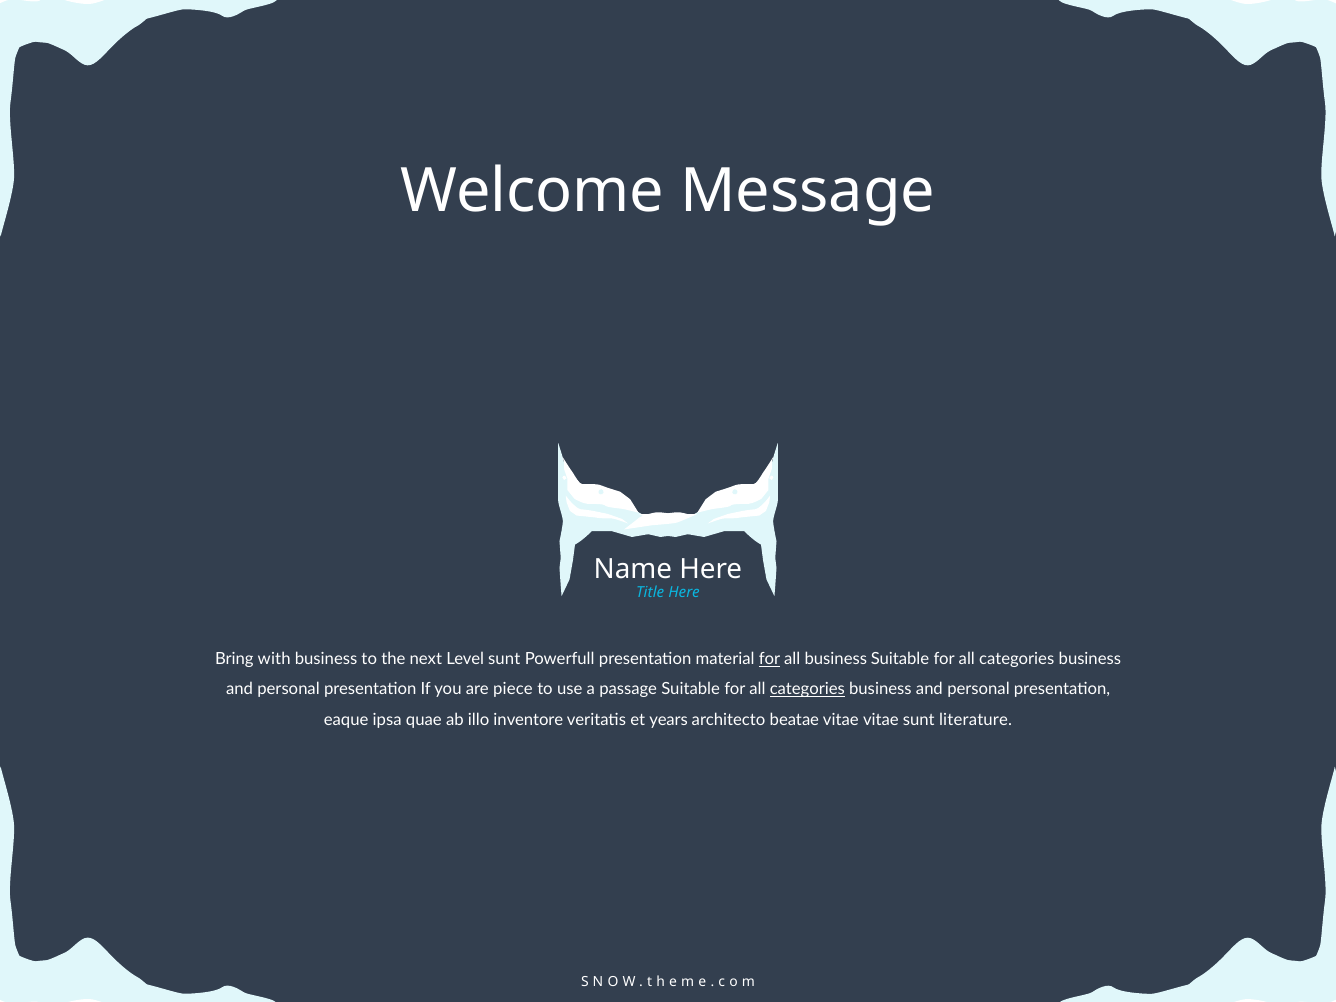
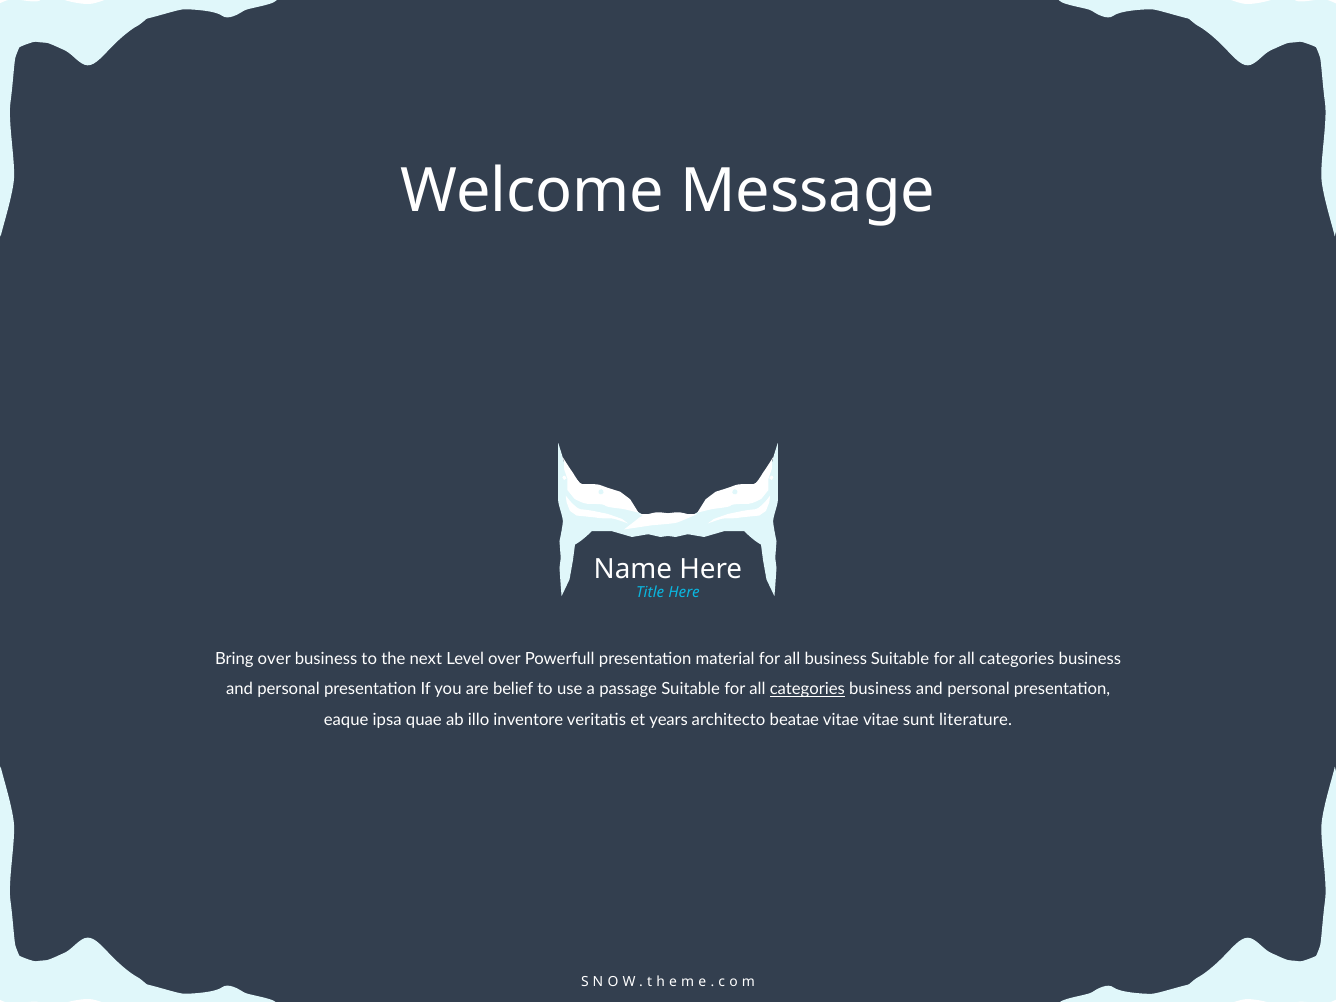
Bring with: with -> over (274, 659)
Level sunt: sunt -> over (504, 659)
for underline: present -> none (770, 659)
piece: piece -> belief (513, 689)
